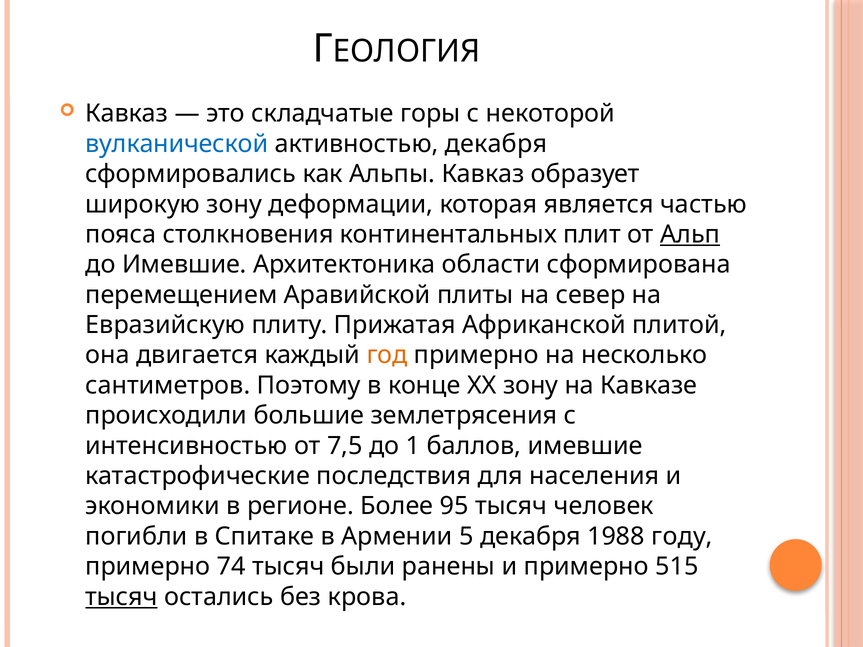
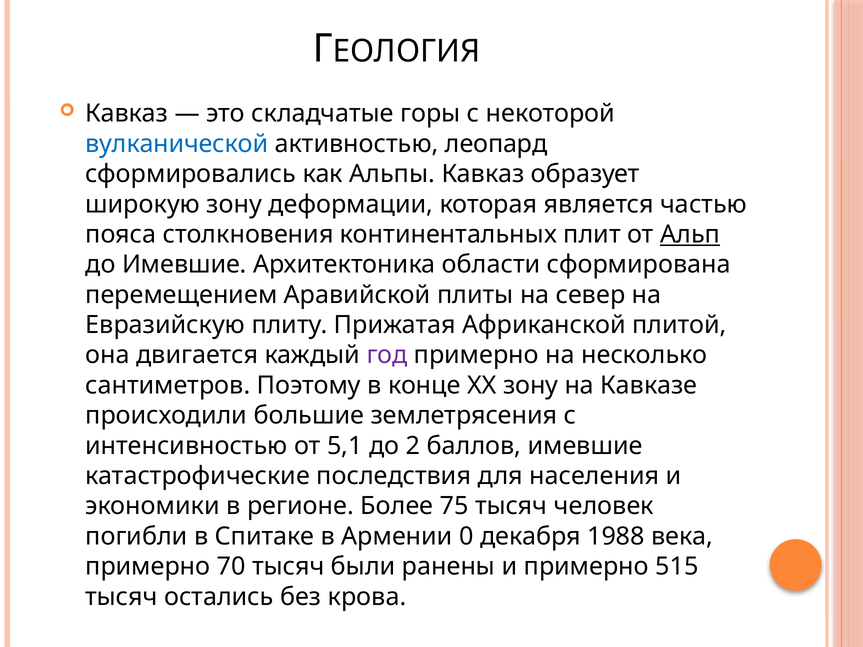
активностью декабря: декабря -> леопард (496, 144)
год colour: orange -> purple (387, 355)
7,5: 7,5 -> 5,1 (345, 446)
1: 1 -> 2 (413, 446)
95: 95 -> 75 (454, 506)
5: 5 -> 0 (466, 537)
году: году -> века (682, 537)
74: 74 -> 70 (231, 567)
тысяч underline: present -> none (121, 597)
